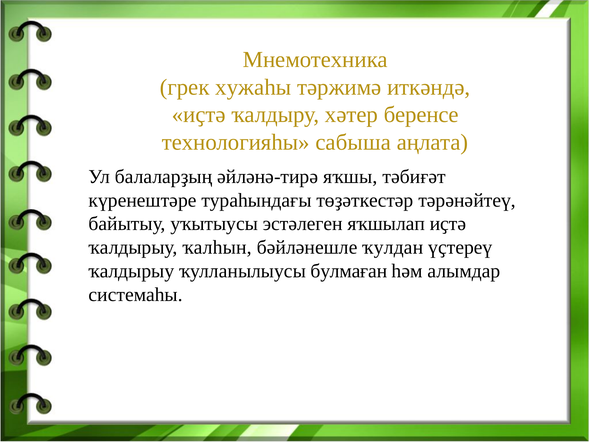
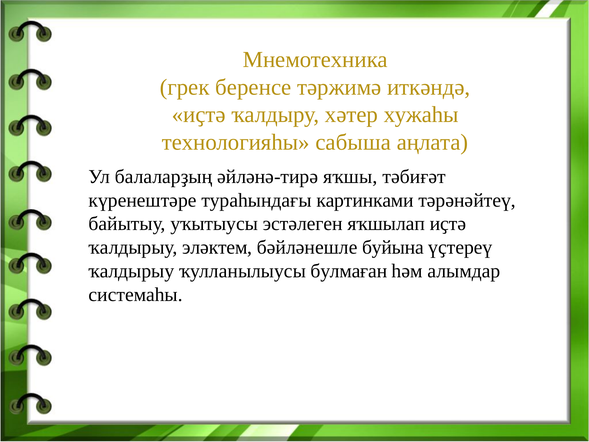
хужаһы: хужаһы -> беренсе (253, 87)
беренсе: беренсе -> хужаһы (421, 115)
төҙәткестәр: төҙәткестәр -> картинками (365, 200)
ҡалһын: ҡалһын -> эләктем (217, 247)
ҡулдан: ҡулдан -> буйына (393, 247)
